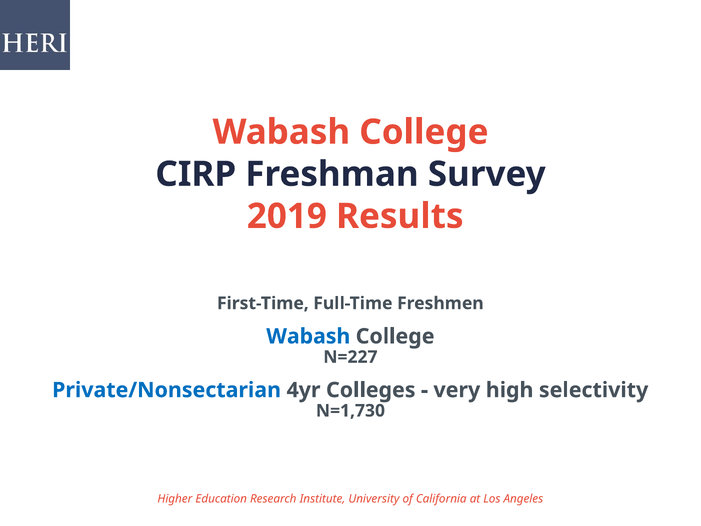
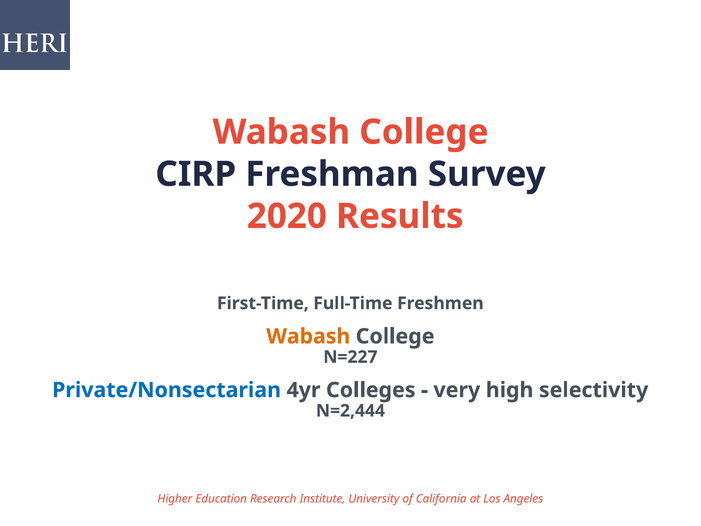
2019: 2019 -> 2020 (287, 216)
Wabash colour: blue -> orange (308, 336)
N=1,730: N=1,730 -> N=2,444 (350, 411)
